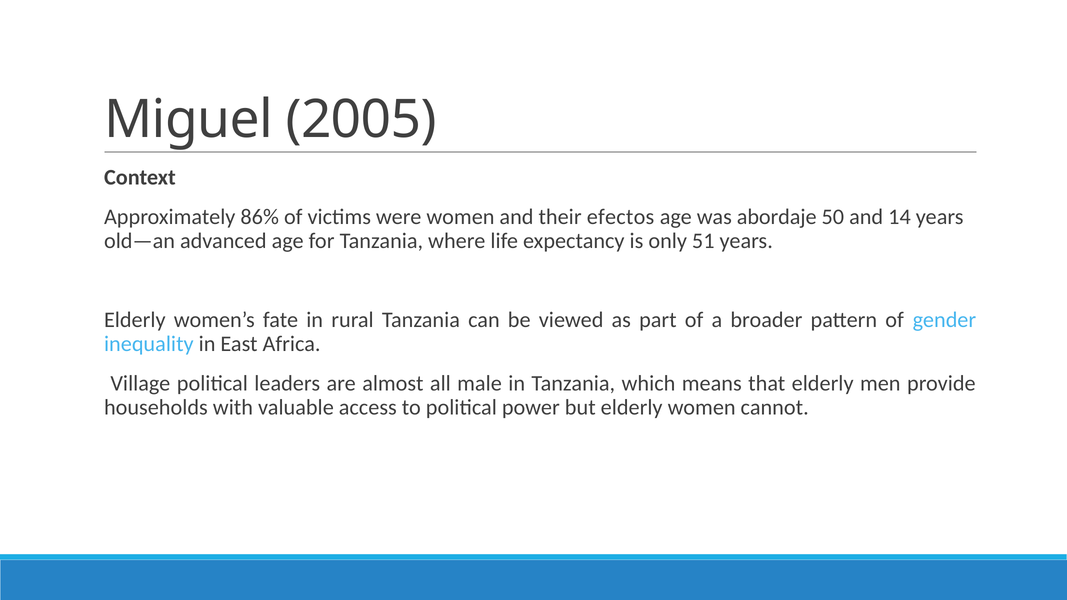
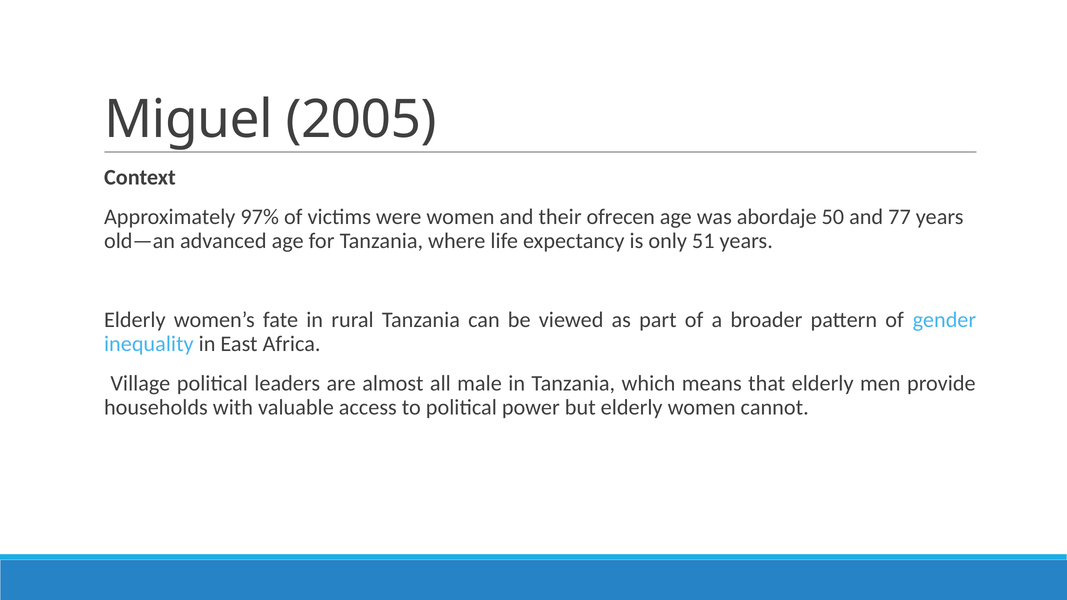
86%: 86% -> 97% (260, 217)
efectos: efectos -> ofrecen (621, 217)
14: 14 -> 77 (900, 217)
